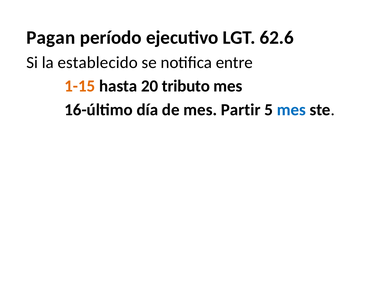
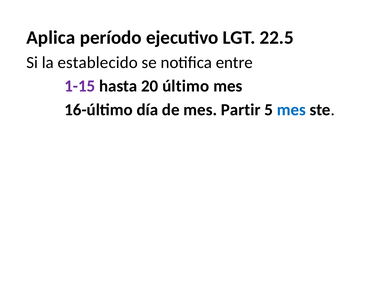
Pagan: Pagan -> Aplica (51, 38)
62.6: 62.6 -> 22.5 (277, 38)
1-15 colour: orange -> purple (80, 86)
tributo: tributo -> último (186, 86)
